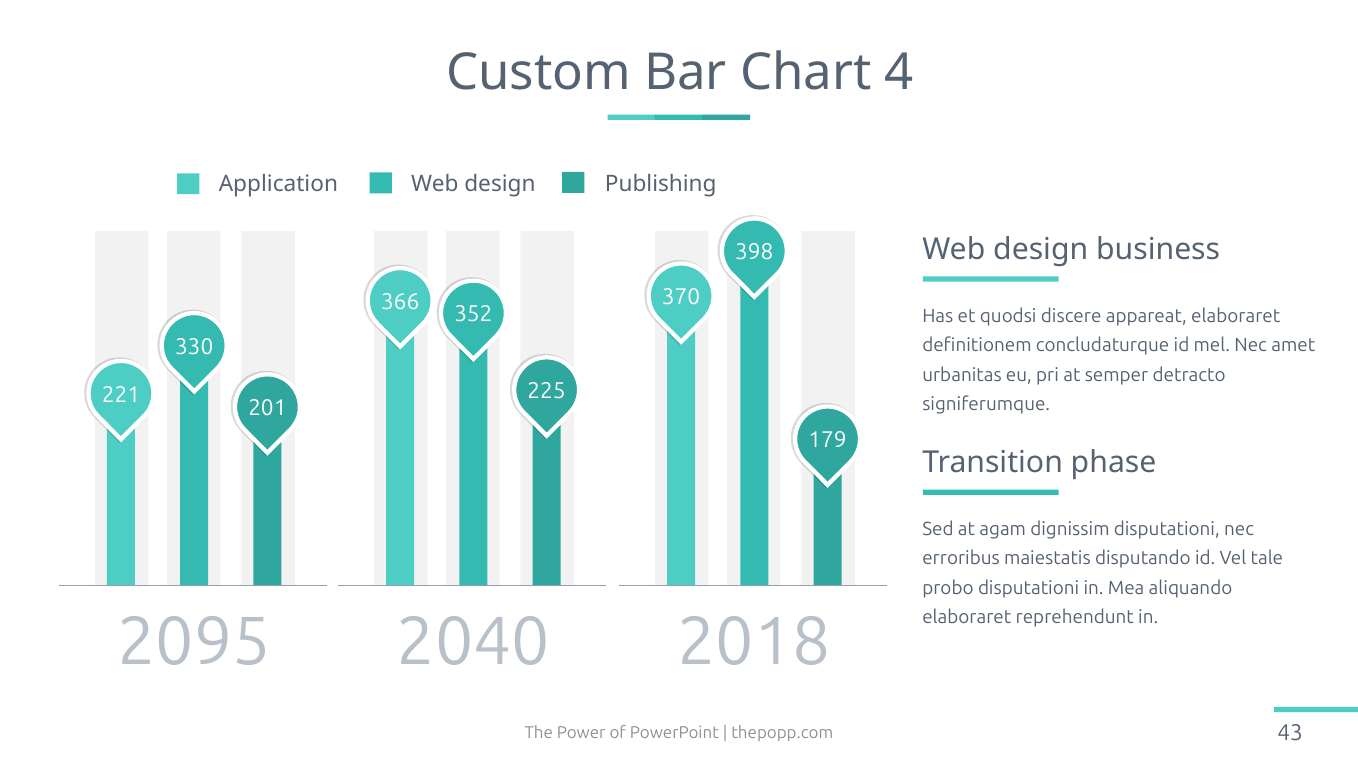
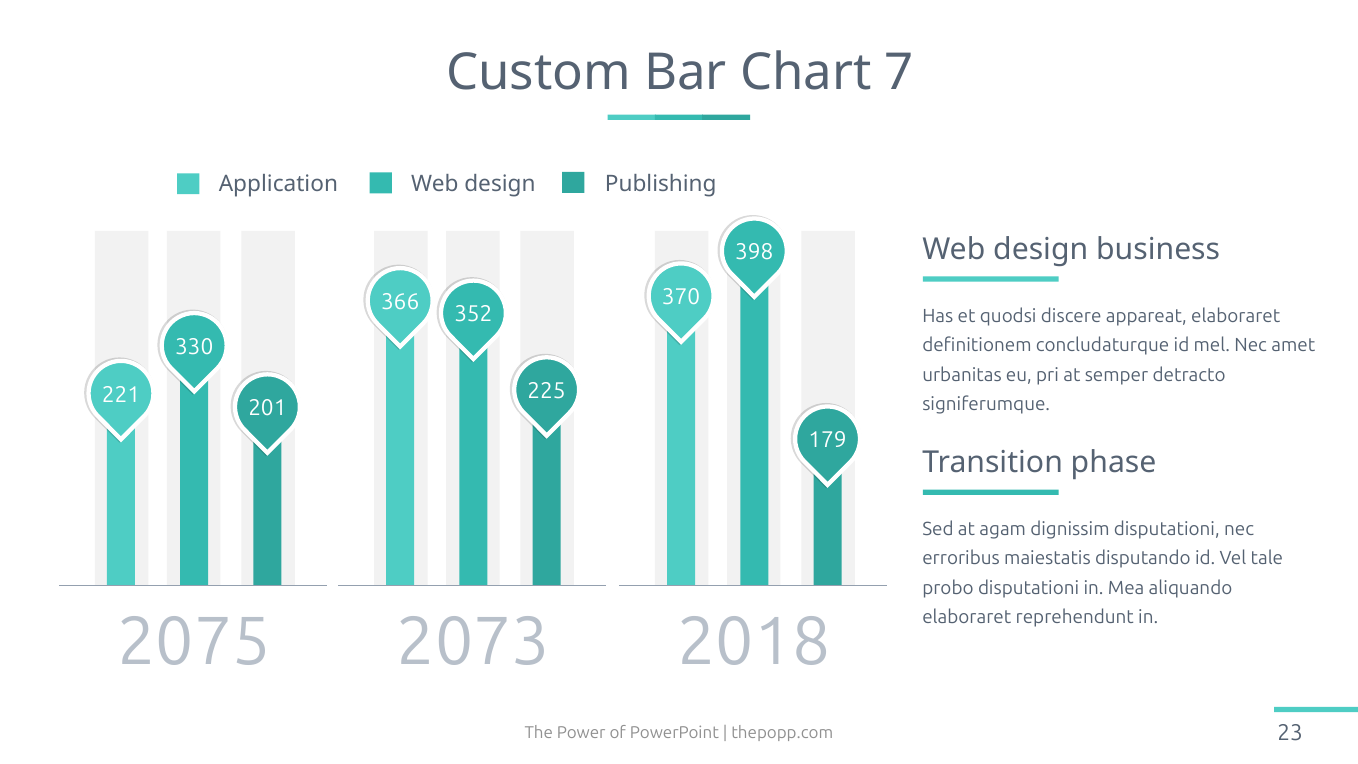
4: 4 -> 7 (900, 73)
2095: 2095 -> 2075 (194, 642)
2040: 2040 -> 2073 (473, 642)
43: 43 -> 23 (1290, 733)
